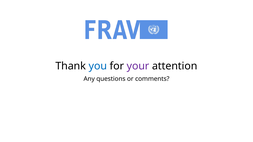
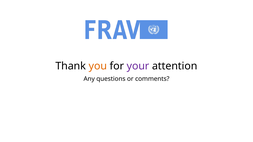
you colour: blue -> orange (98, 66)
